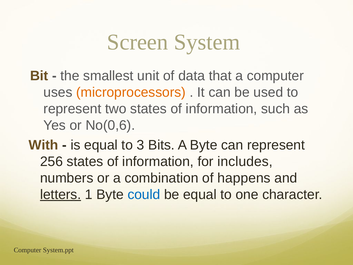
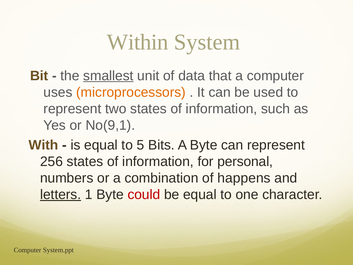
Screen: Screen -> Within (138, 42)
smallest underline: none -> present (108, 76)
No(0,6: No(0,6 -> No(9,1 (110, 125)
3: 3 -> 5 (141, 145)
includes: includes -> personal (245, 161)
could colour: blue -> red (144, 194)
